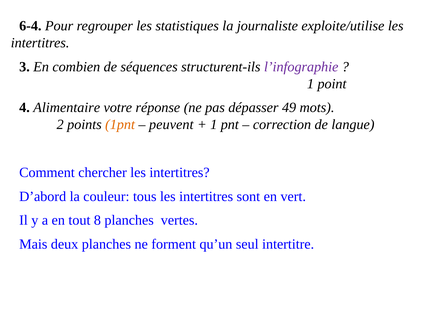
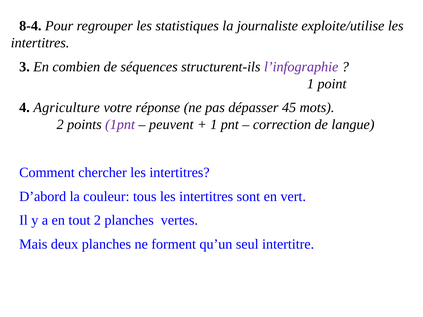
6-4: 6-4 -> 8-4 (30, 26)
Alimentaire: Alimentaire -> Agriculture (67, 108)
49: 49 -> 45 (289, 108)
1pnt colour: orange -> purple (120, 125)
tout 8: 8 -> 2 (97, 221)
